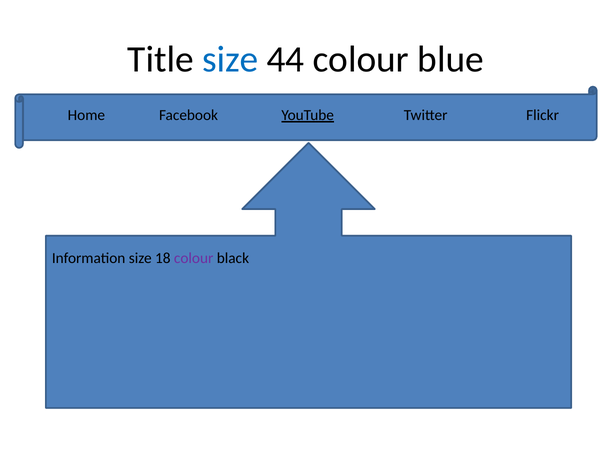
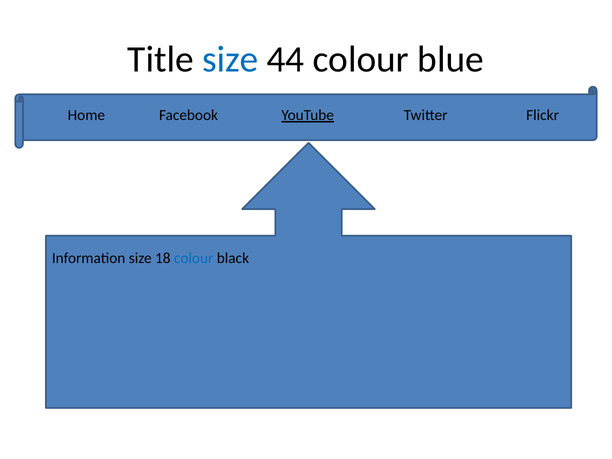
colour colour: purple -> blue (194, 258)
